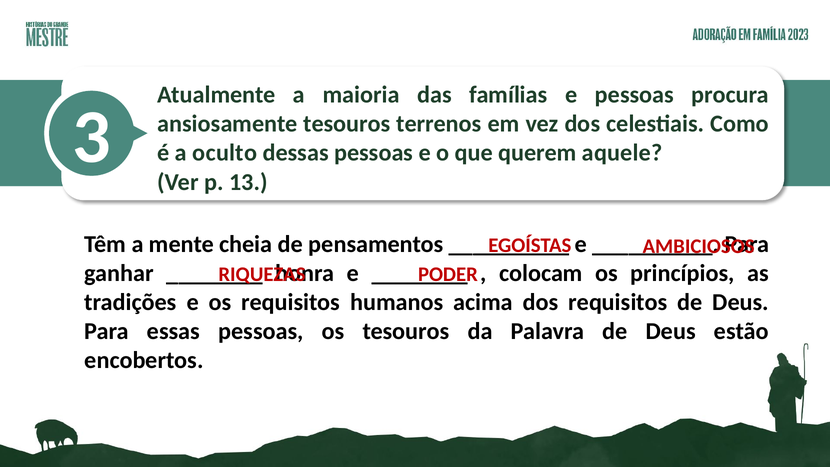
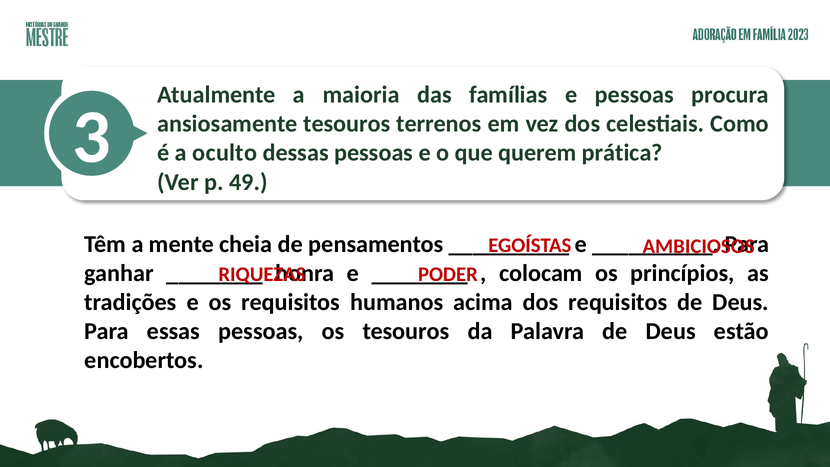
aquele: aquele -> prática (622, 153)
13: 13 -> 49 (248, 182)
